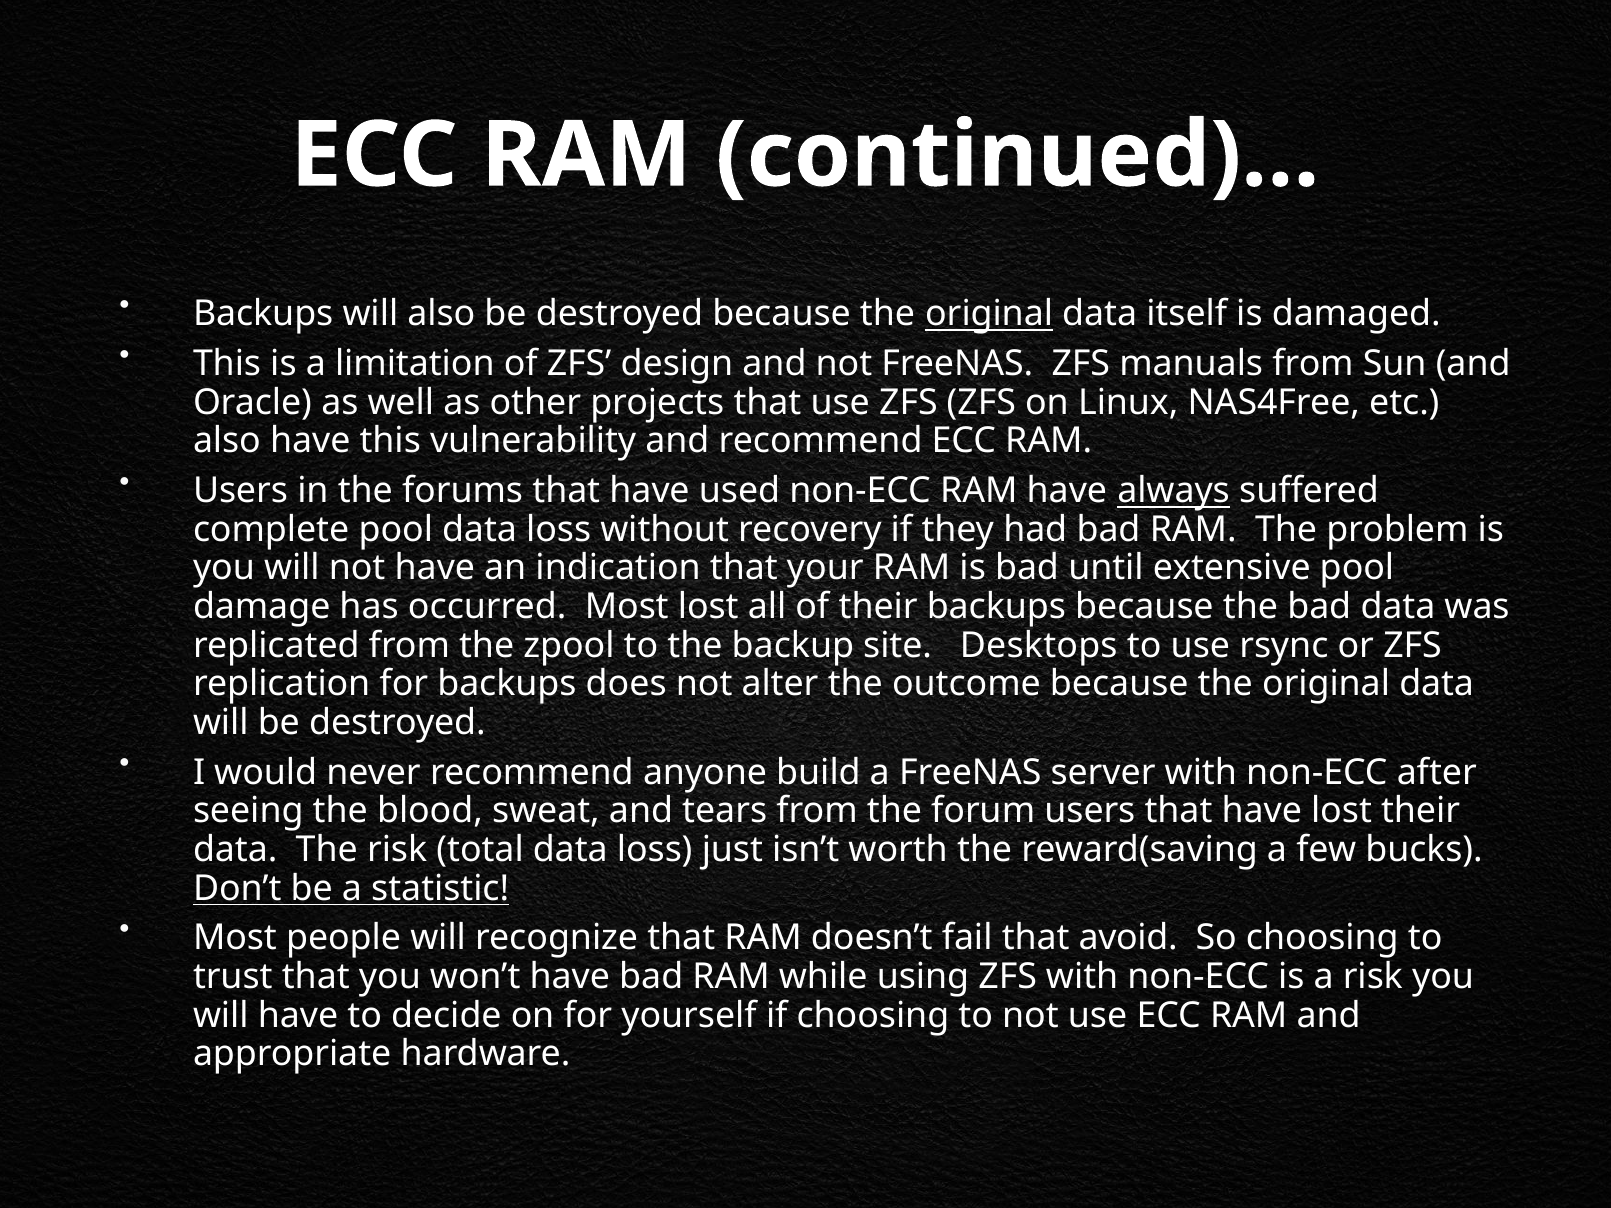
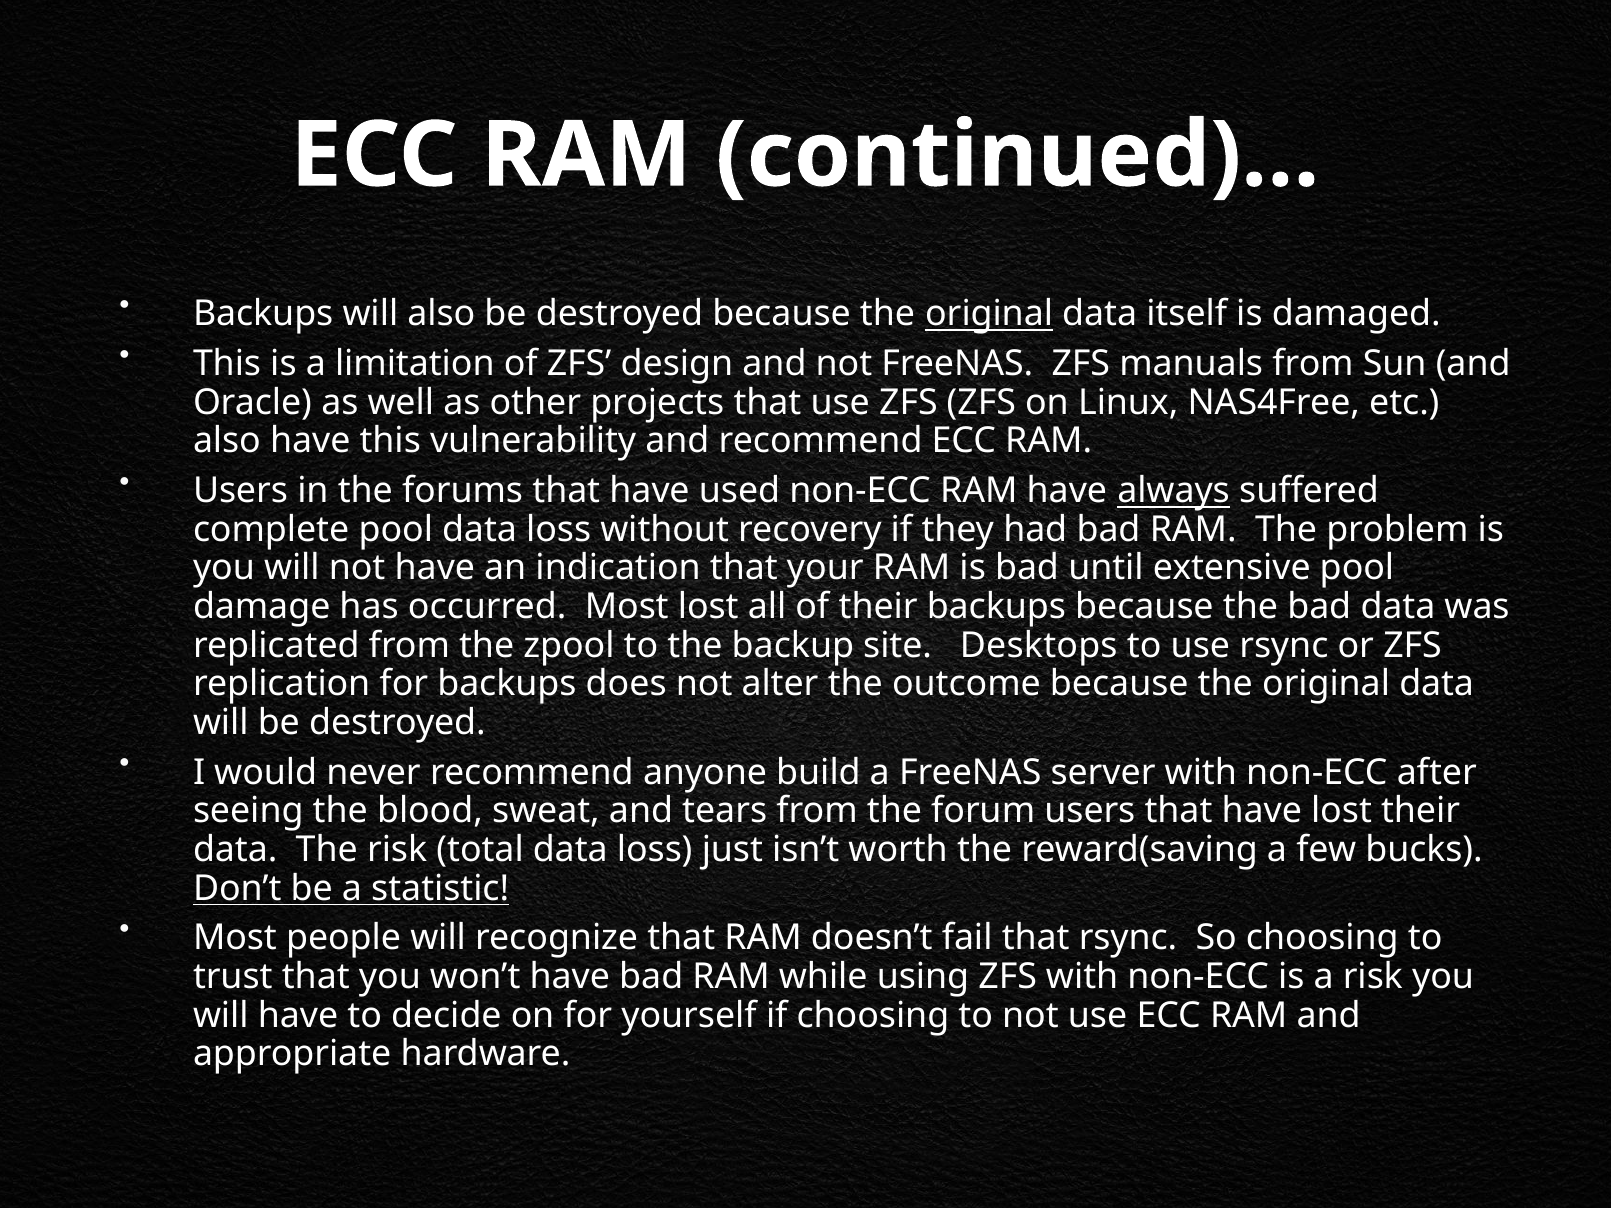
that avoid: avoid -> rsync (1128, 938)
